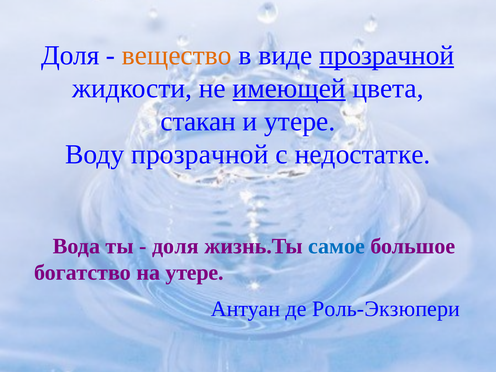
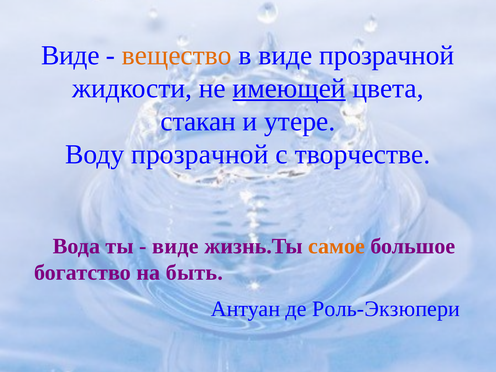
Доля: Доля -> Виде (70, 55)
прозрачной underline: present -> none (387, 55)
недостатке: недостатке -> творчестве (363, 154)
доля: доля -> виде (175, 246)
самое colour: blue -> orange (337, 246)
на утере: утере -> быть (194, 273)
